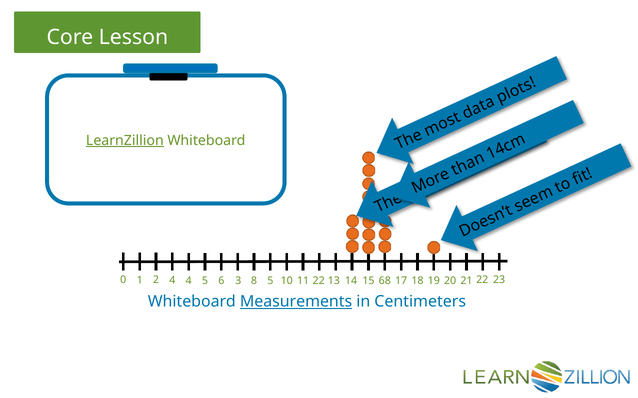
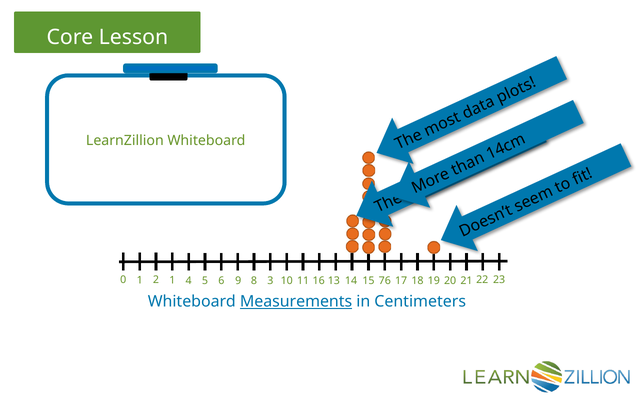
LearnZillion underline: present -> none (125, 141)
2 4: 4 -> 1 (172, 281)
3: 3 -> 9 (238, 281)
8 5: 5 -> 3 (270, 281)
11 22: 22 -> 16 (319, 281)
68: 68 -> 76 (385, 281)
